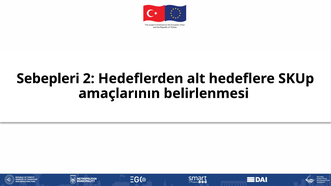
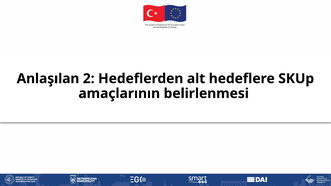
Sebepleri: Sebepleri -> Anlaşılan (48, 79)
